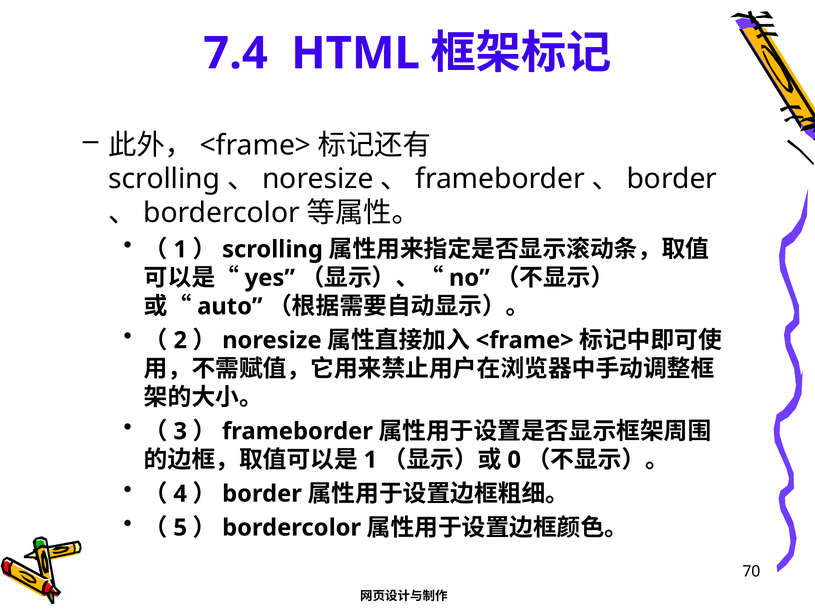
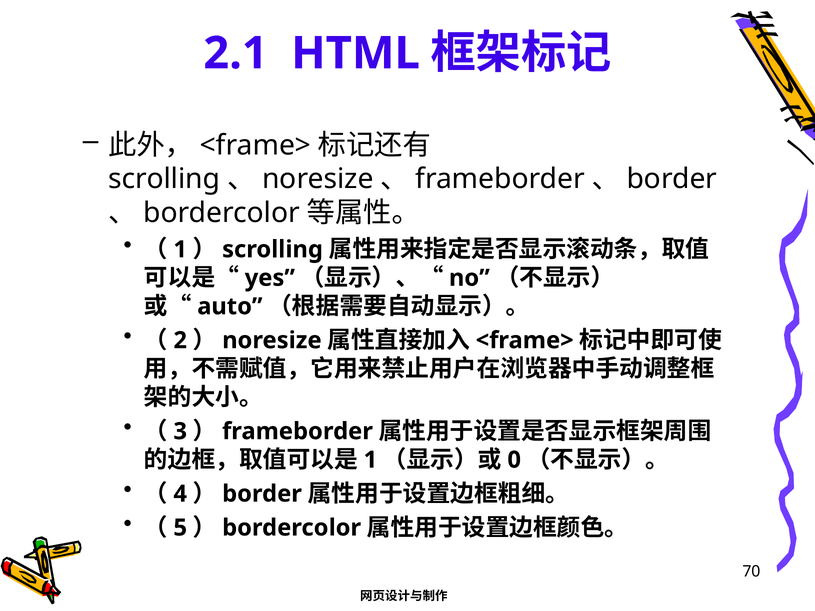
7.4: 7.4 -> 2.1 (236, 53)
